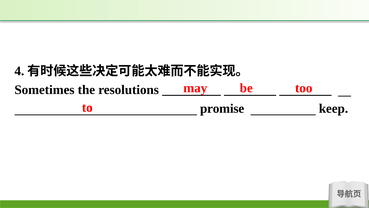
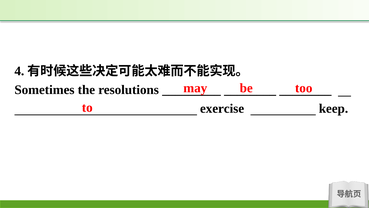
promise: promise -> exercise (222, 108)
